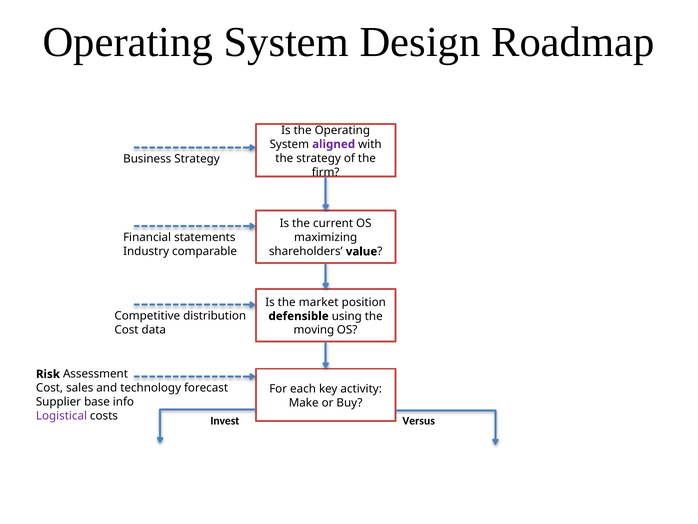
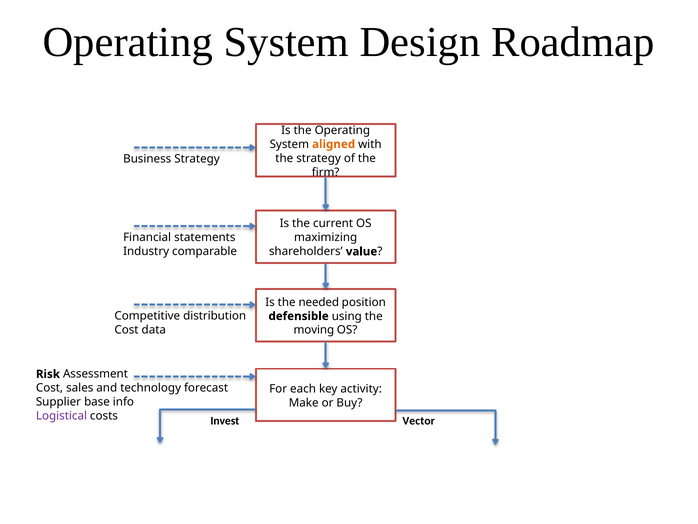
aligned colour: purple -> orange (334, 144)
market: market -> needed (319, 302)
Versus: Versus -> Vector (419, 420)
